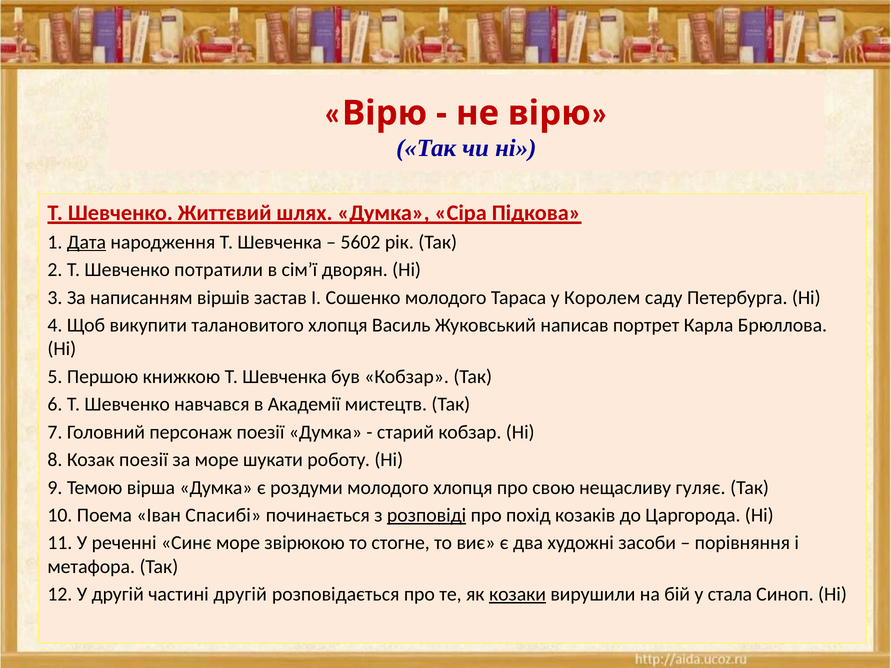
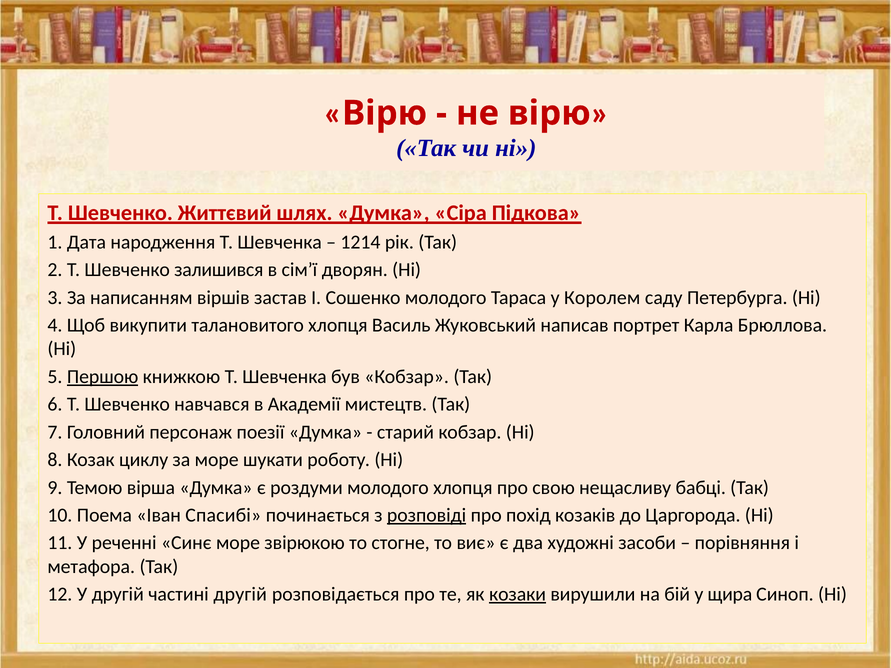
Дата underline: present -> none (86, 242)
5602: 5602 -> 1214 (360, 242)
потратили: потратили -> залишився (219, 270)
Першою underline: none -> present (103, 377)
Козак поезії: поезії -> циклу (144, 460)
гуляє: гуляє -> бабці (701, 488)
стала: стала -> щира (730, 595)
